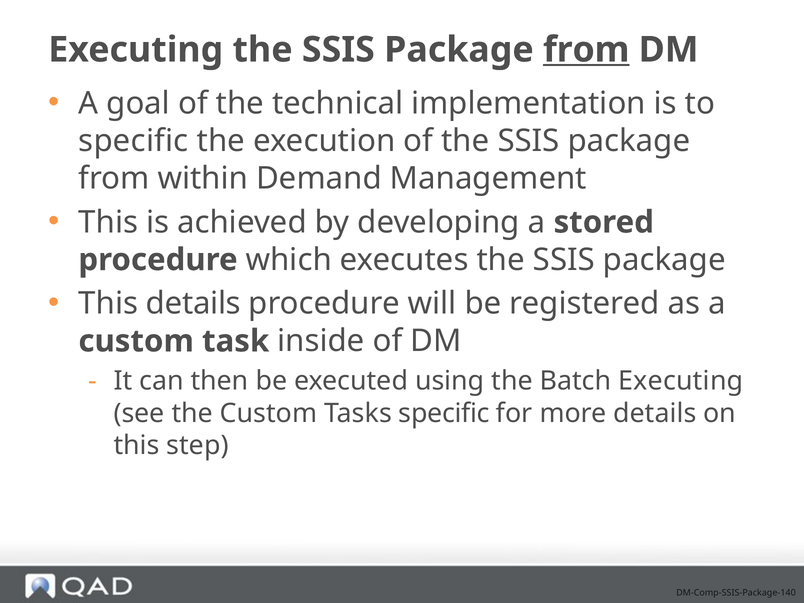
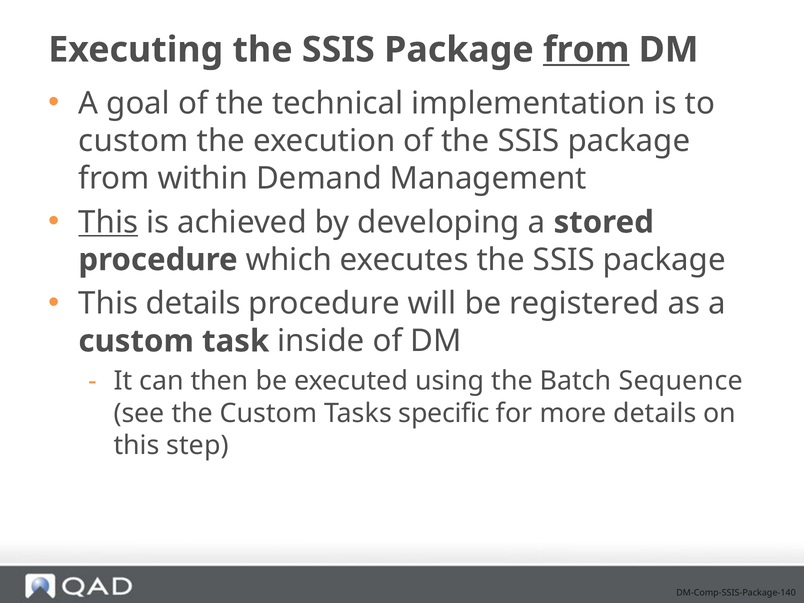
specific: specific -> custom (133, 141)
This underline: none -> present (108, 222)
Batch Executing: Executing -> Sequence (681, 381)
